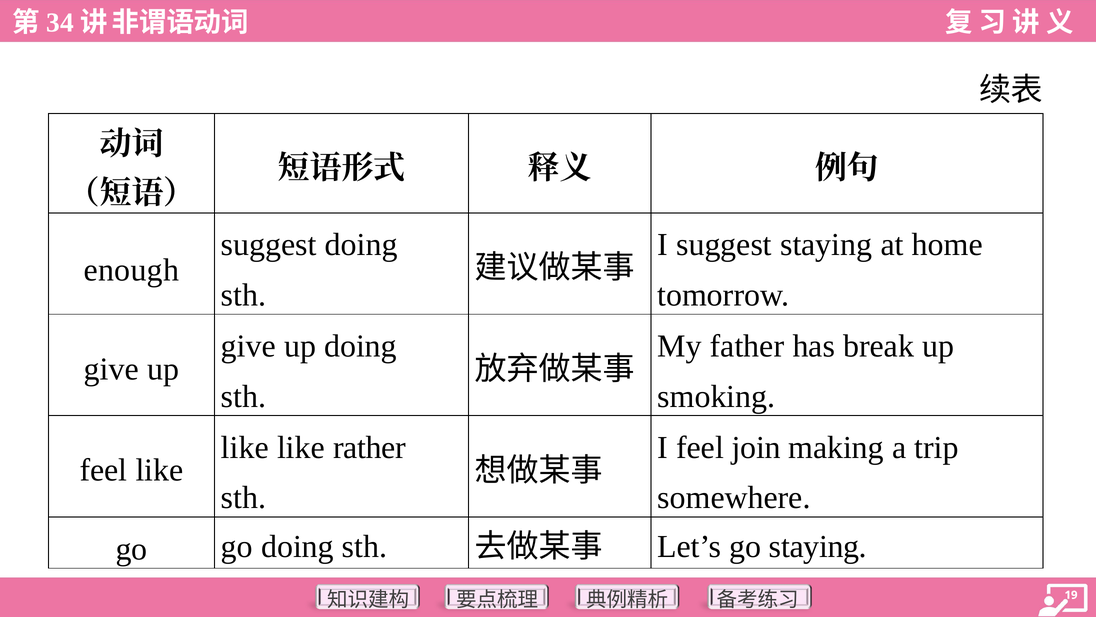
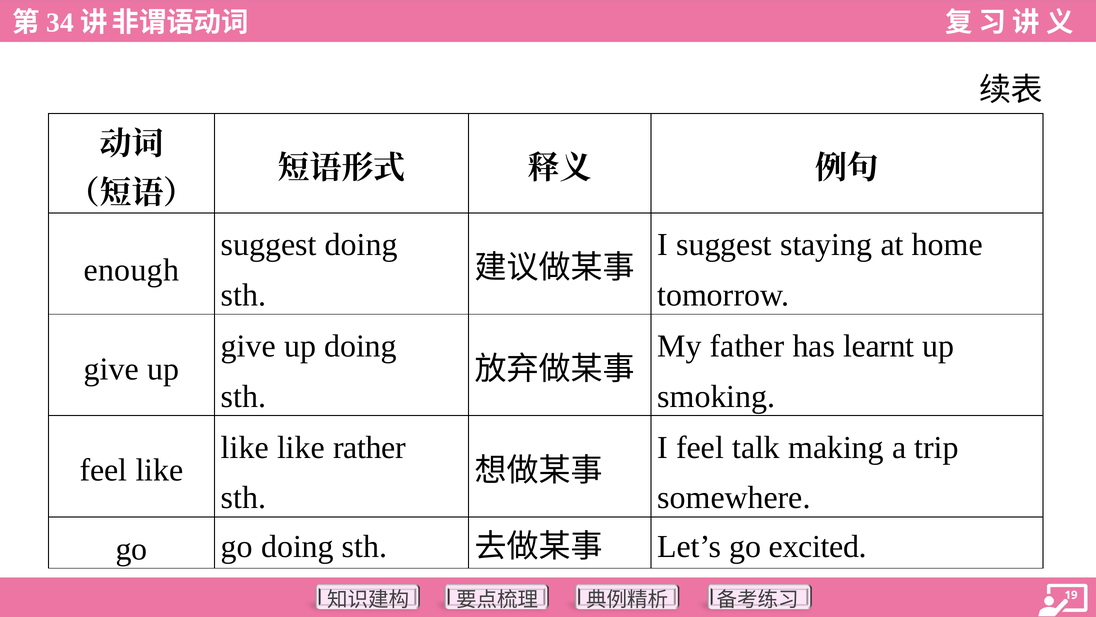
break: break -> learnt (879, 346)
join: join -> talk (756, 447)
go staying: staying -> excited (818, 546)
